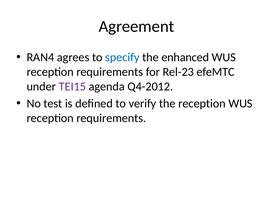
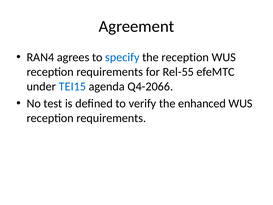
the enhanced: enhanced -> reception (185, 57)
Rel-23: Rel-23 -> Rel-55 (178, 72)
TEI15 colour: purple -> blue (72, 86)
Q4-2012: Q4-2012 -> Q4-2066 (150, 86)
the reception: reception -> enhanced (202, 103)
